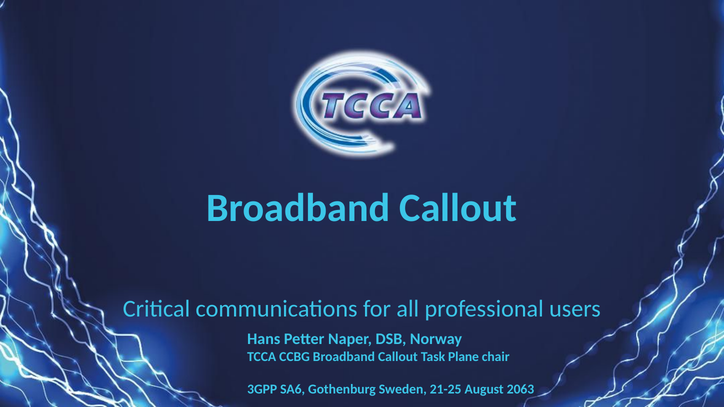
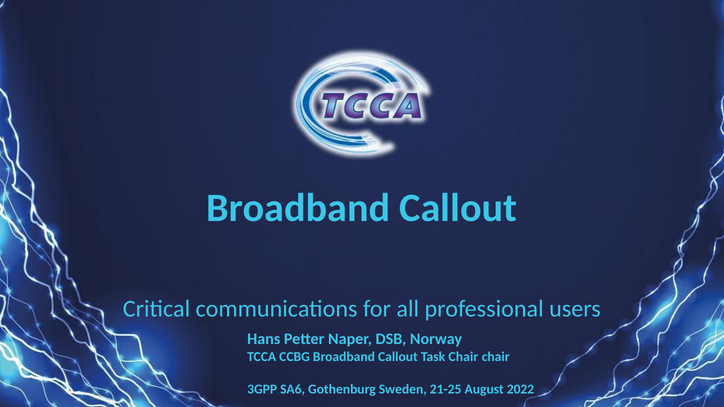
Task Plane: Plane -> Chair (463, 357)
2063: 2063 -> 2022 (520, 389)
